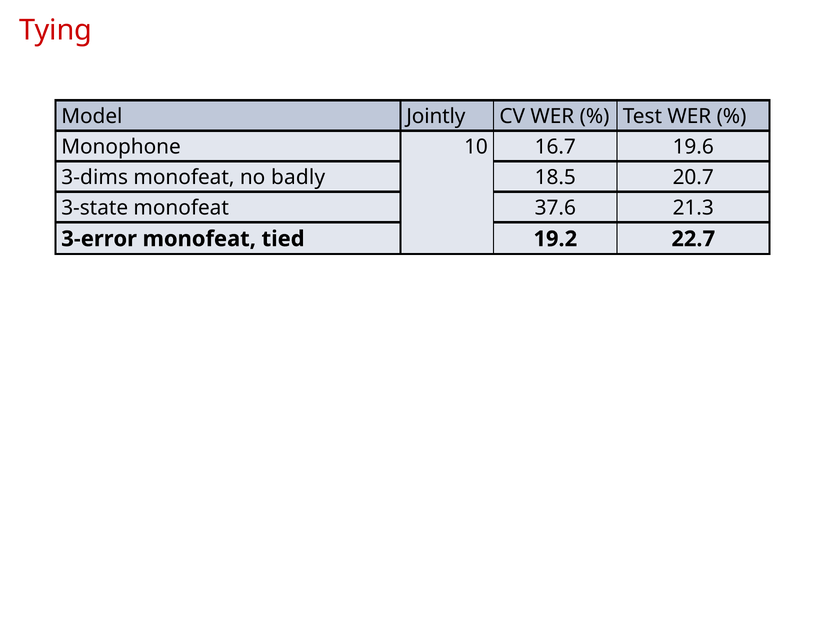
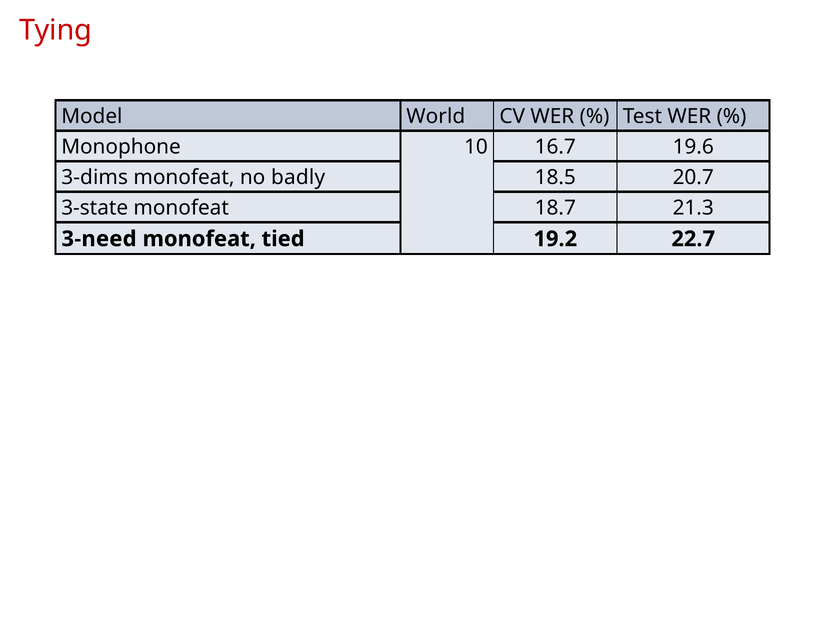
Jointly: Jointly -> World (436, 116)
37.6: 37.6 -> 18.7 (555, 208)
3-error: 3-error -> 3-need (99, 239)
